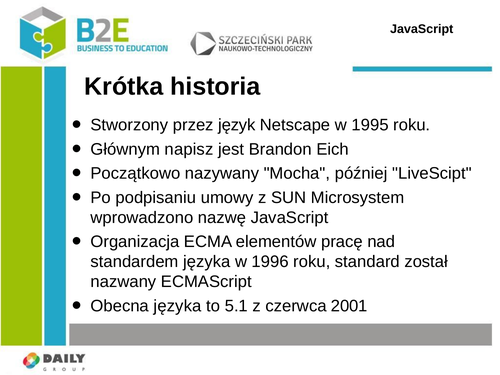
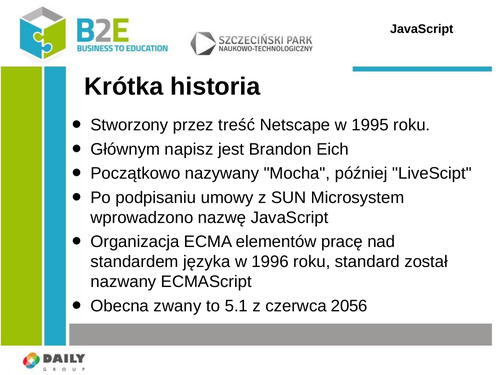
język: język -> treść (237, 125)
Obecna języka: języka -> zwany (177, 306)
2001: 2001 -> 2056 (349, 306)
